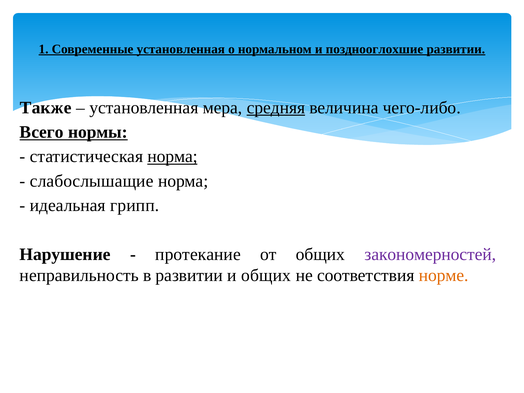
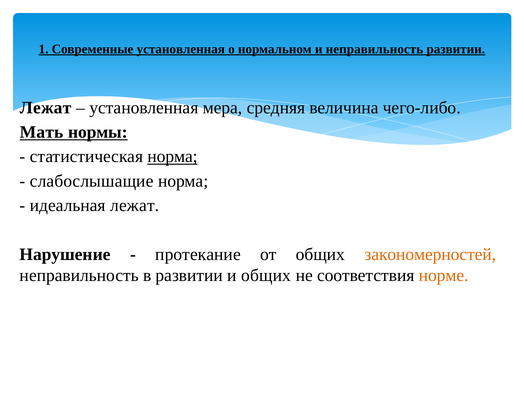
и позднооглохшие: позднооглохшие -> неправильность (374, 49)
Также: Также -> Лежат (46, 108)
средняя underline: present -> none (276, 108)
Всего: Всего -> Мать (42, 132)
идеальная грипп: грипп -> лежат (135, 205)
закономерностей colour: purple -> orange (430, 254)
